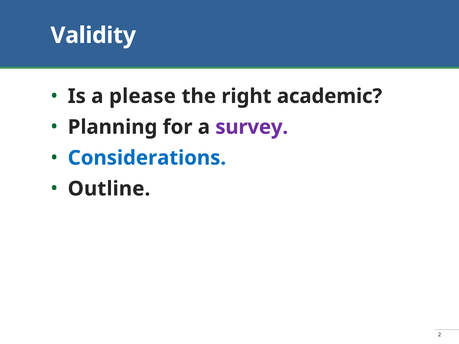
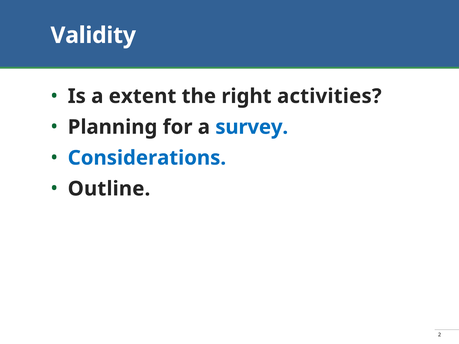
please: please -> extent (143, 96)
academic: academic -> activities (329, 96)
survey colour: purple -> blue (252, 127)
